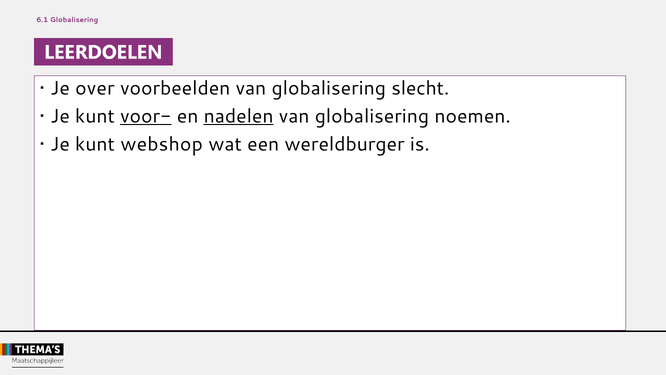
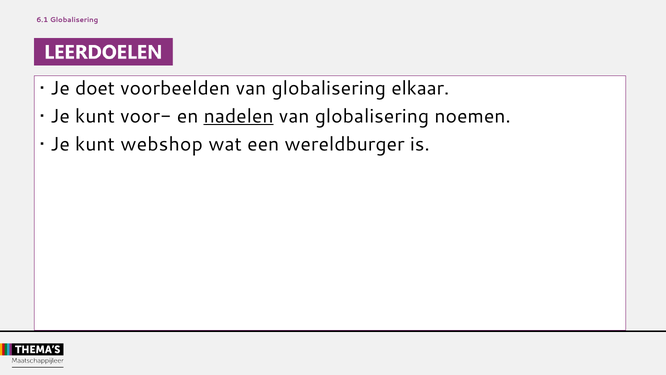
over: over -> doet (95, 88)
slecht: slecht -> elkaar (420, 88)
voor- underline: present -> none (146, 116)
